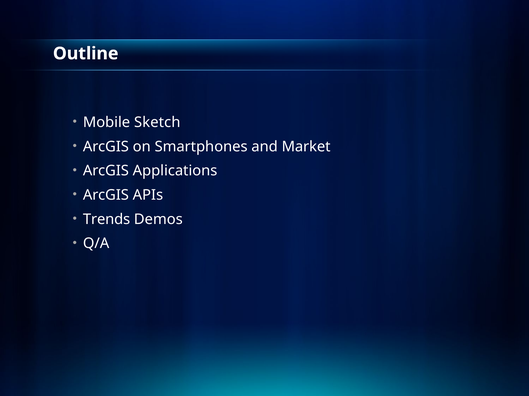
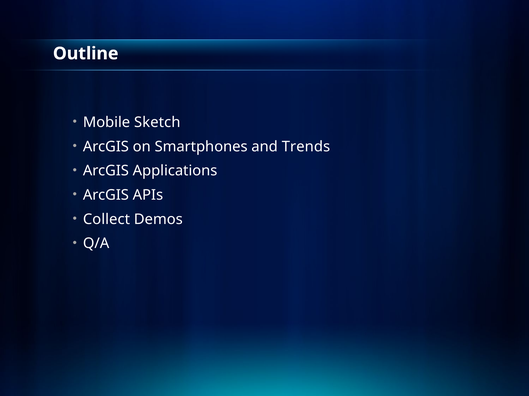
Market: Market -> Trends (306, 147)
Trends: Trends -> Collect (106, 220)
